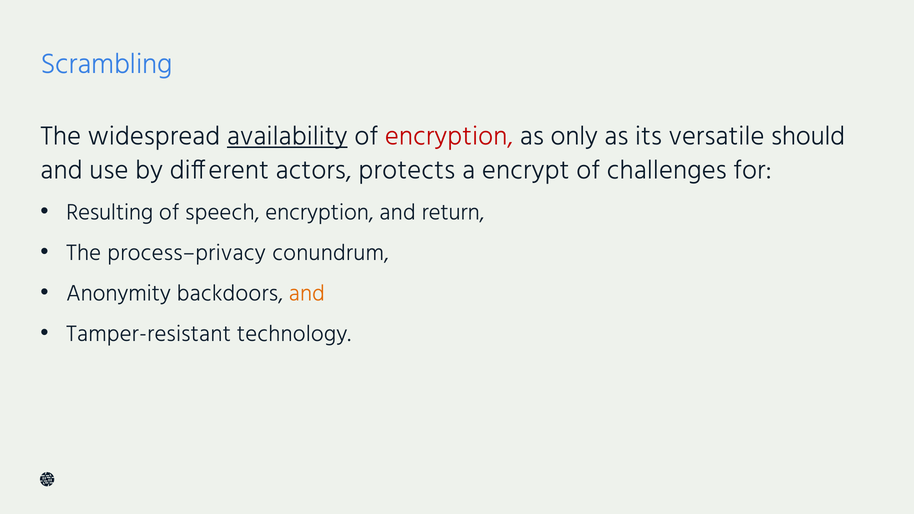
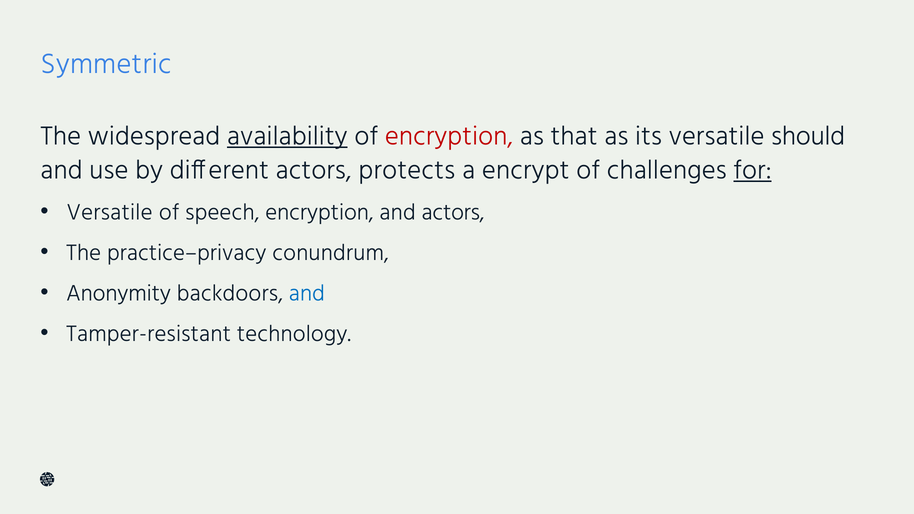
Scrambling: Scrambling -> Symmetric (106, 64)
only: only -> that (574, 136)
for underline: none -> present (752, 170)
Resulting: Resulting -> Versatile (110, 212)
and return: return -> actors (453, 212)
process–privacy: process–privacy -> practice–privacy (187, 253)
and colour: orange -> blue (307, 293)
